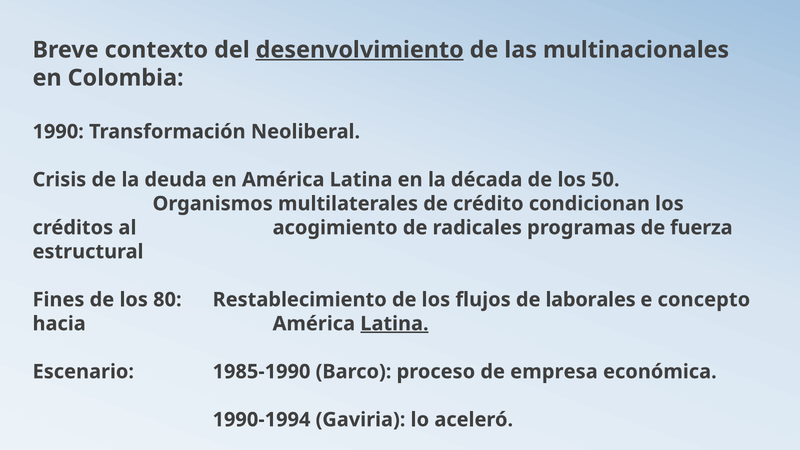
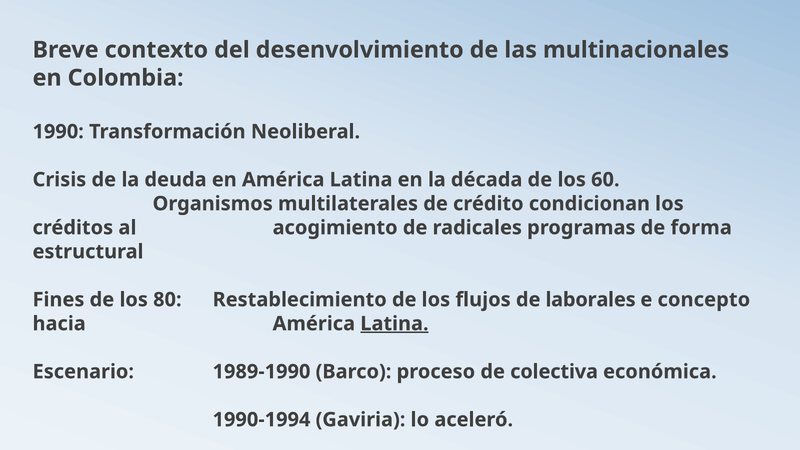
desenvolvimiento underline: present -> none (360, 50)
50: 50 -> 60 (605, 180)
fuerza: fuerza -> forma (701, 228)
1985-1990: 1985-1990 -> 1989-1990 (262, 372)
empresa: empresa -> colectiva (554, 372)
